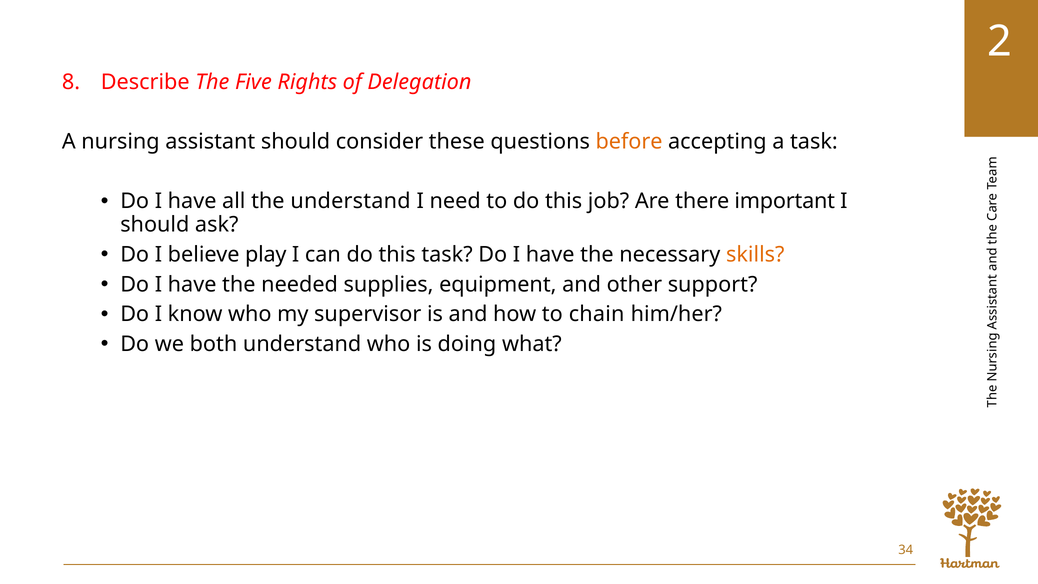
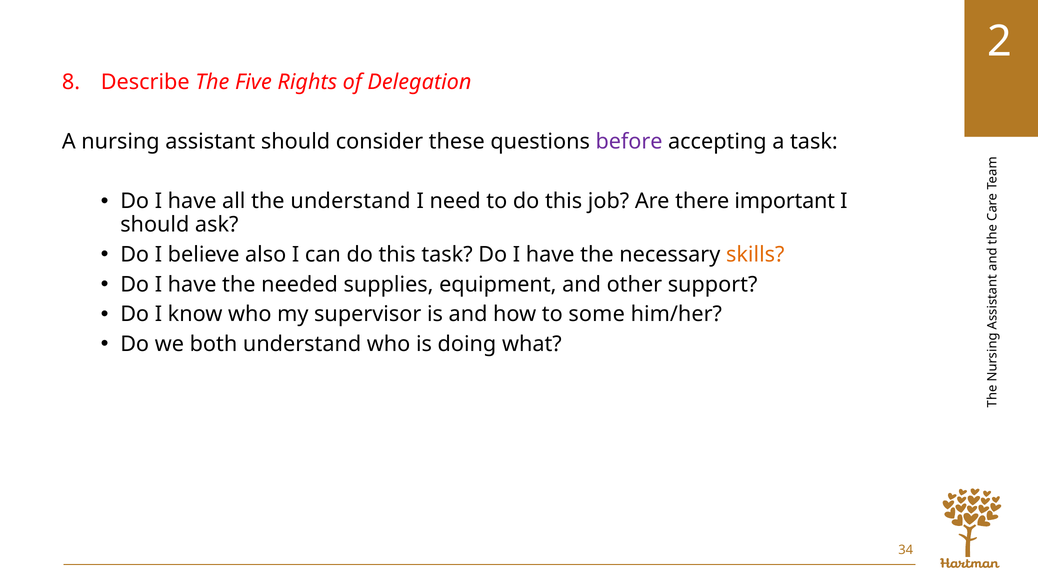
before colour: orange -> purple (629, 142)
play: play -> also (266, 254)
chain: chain -> some (597, 314)
